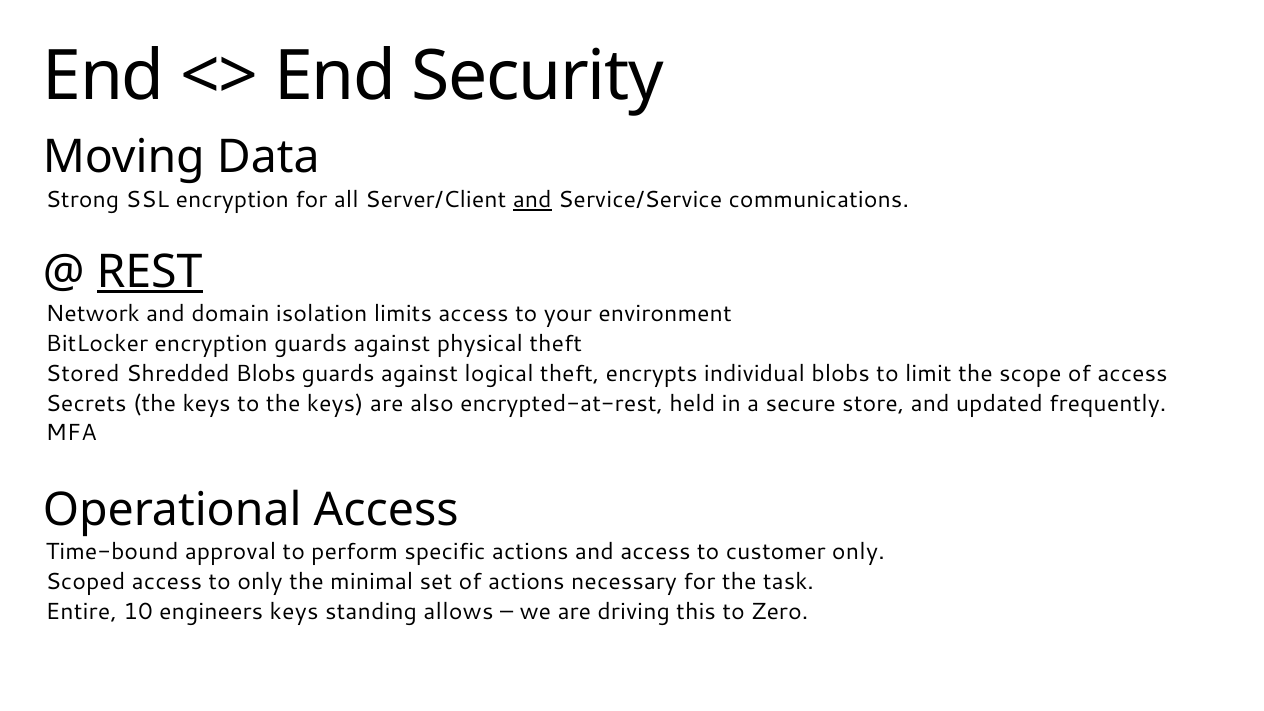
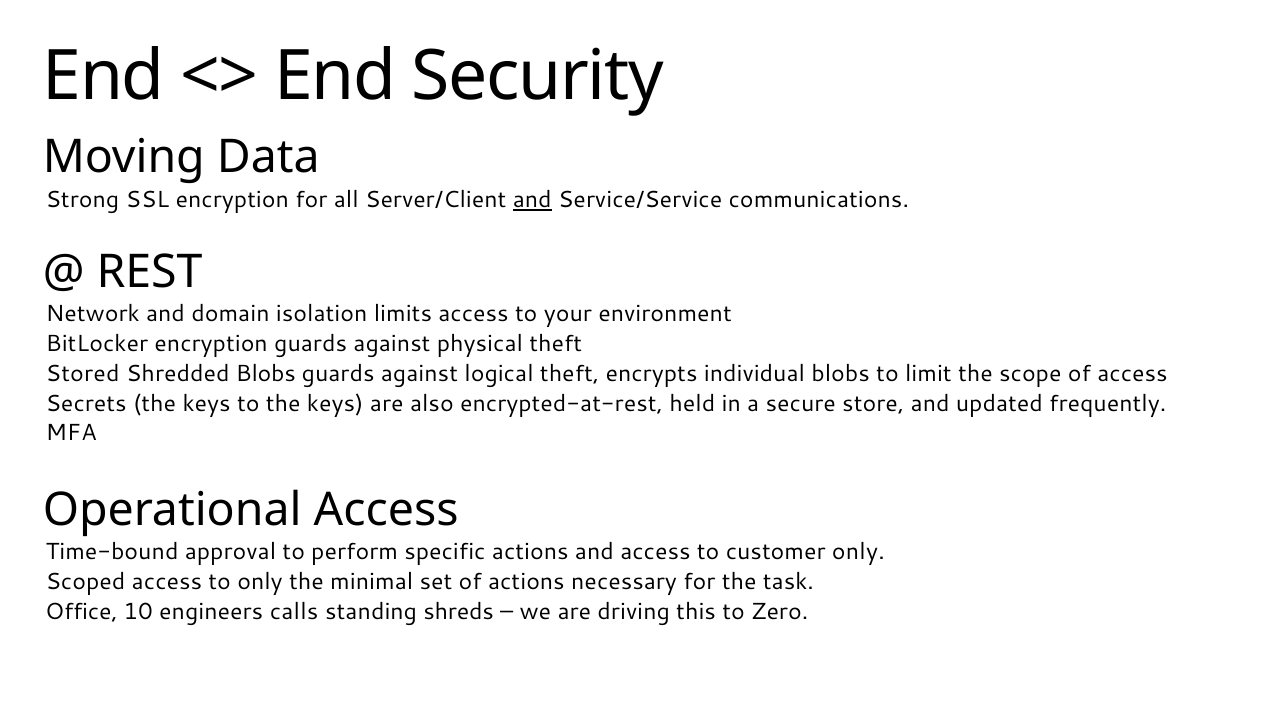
REST underline: present -> none (150, 272)
Entire: Entire -> Office (82, 612)
engineers keys: keys -> calls (294, 612)
allows: allows -> shreds (459, 612)
